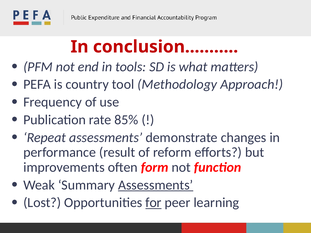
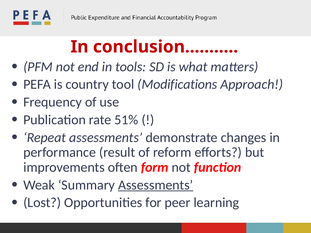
Methodology: Methodology -> Modifications (177, 84)
85%: 85% -> 51% (126, 120)
for underline: present -> none (153, 203)
